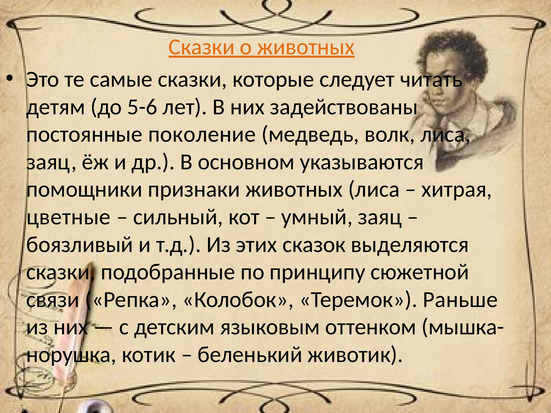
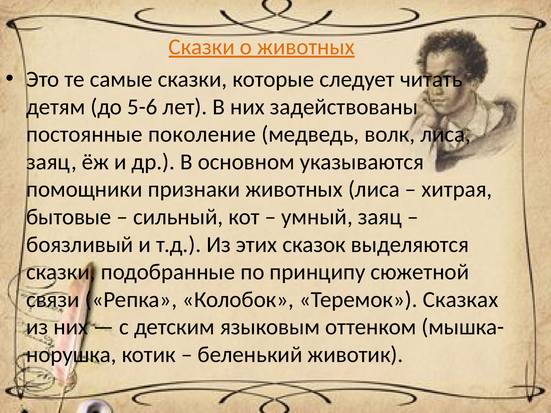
цветные: цветные -> бытовые (69, 217)
Раньше: Раньше -> Сказках (460, 300)
